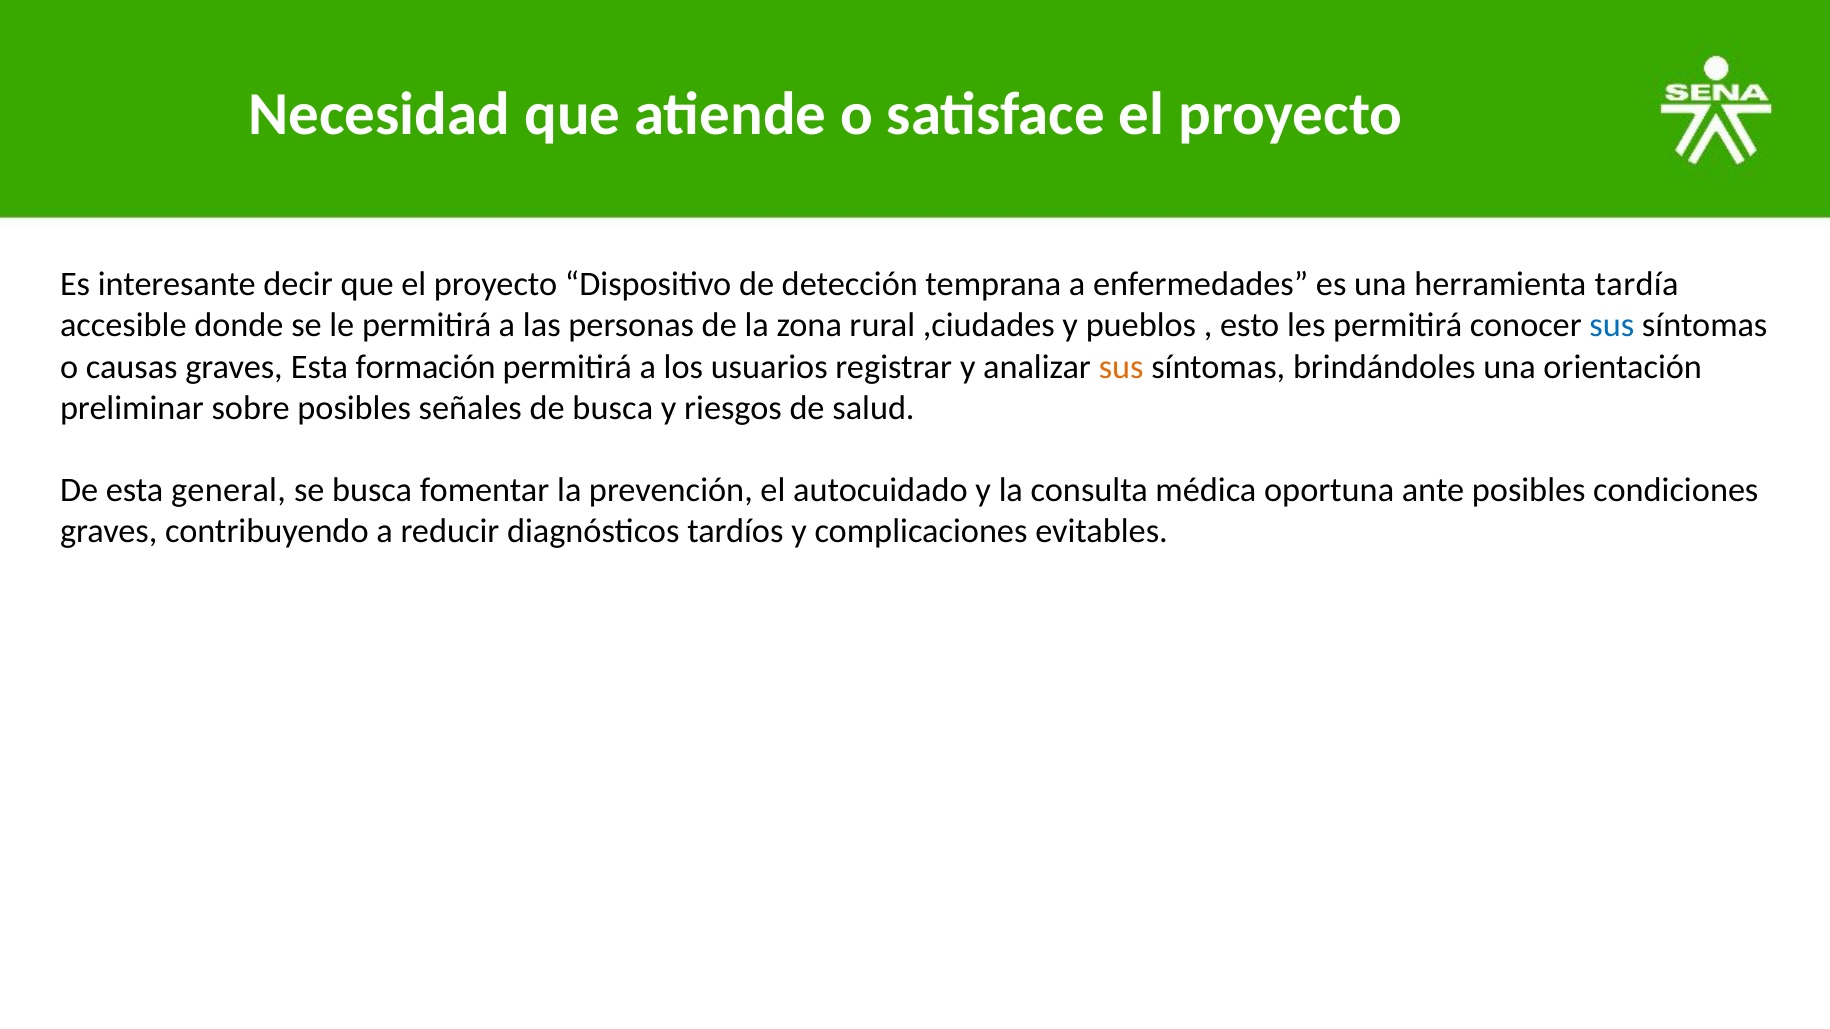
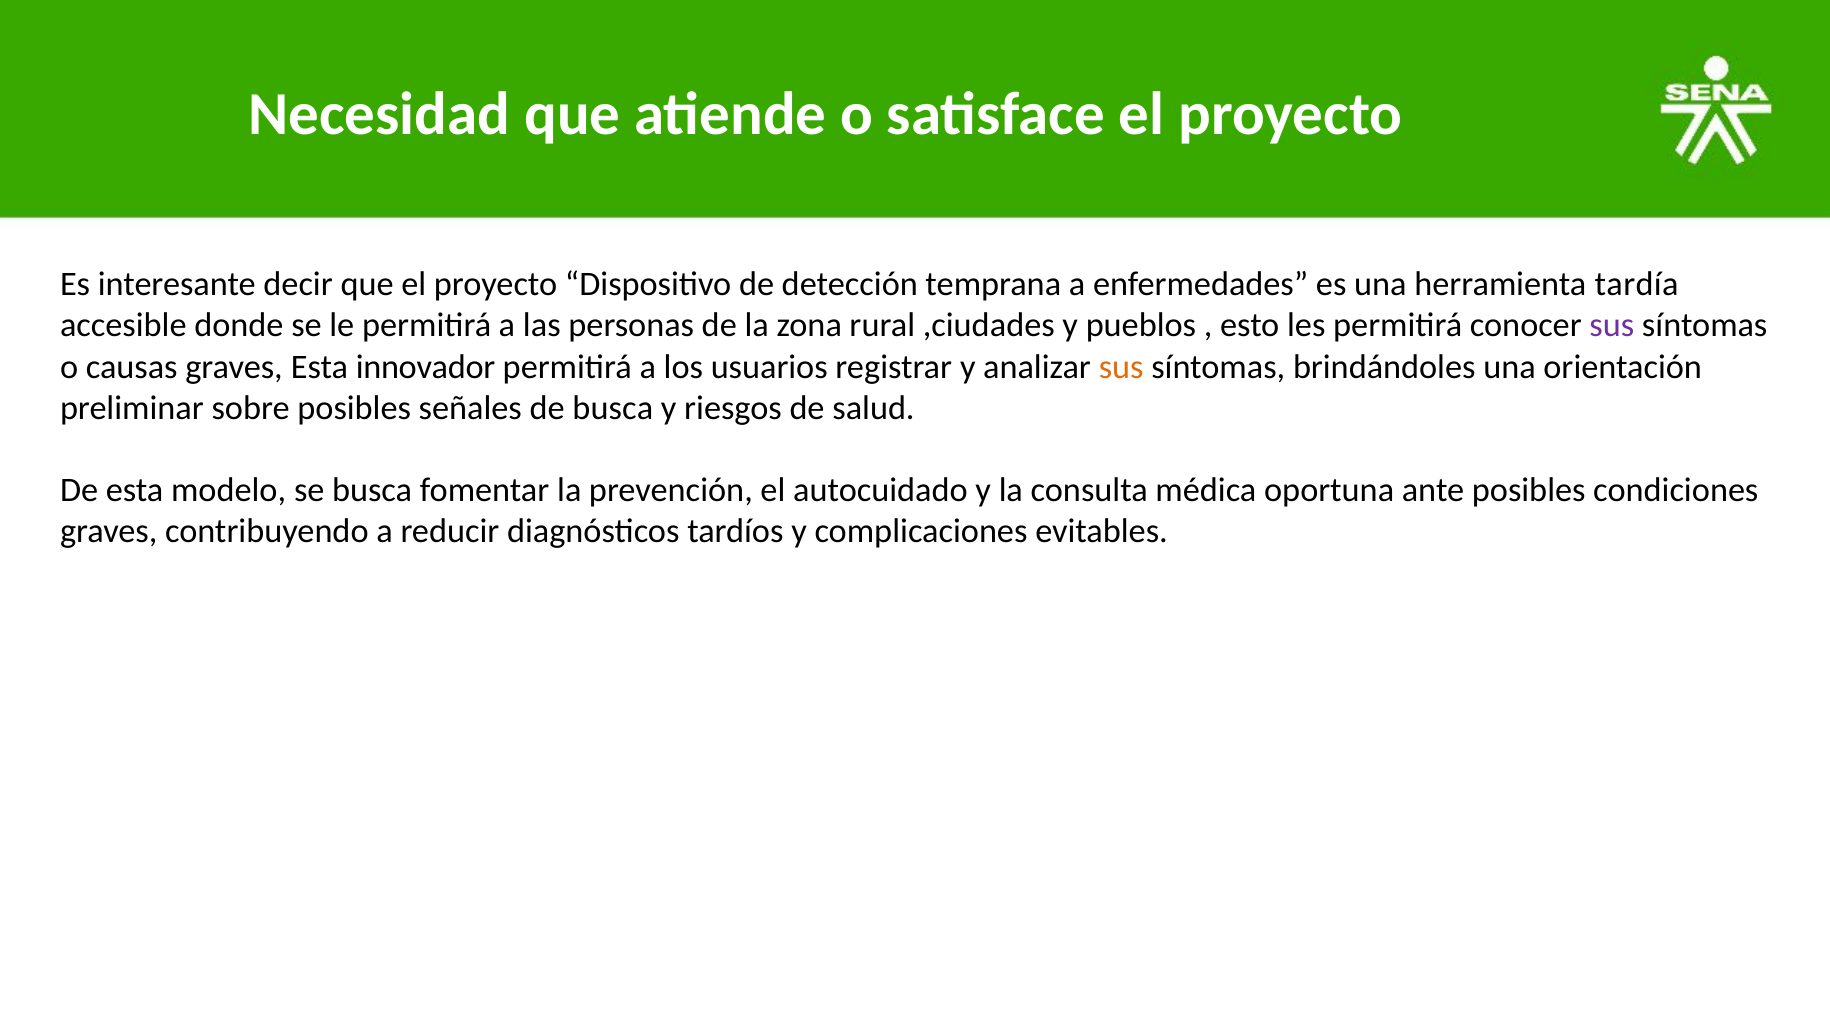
sus colour: blue -> purple (1612, 326)
formación: formación -> innovador (426, 367)
general: general -> modelo (229, 490)
